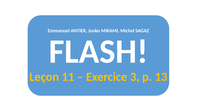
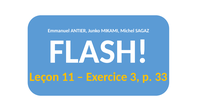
13: 13 -> 33 (161, 77)
